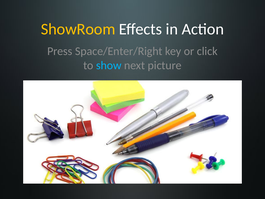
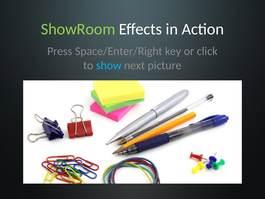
ShowRoom colour: yellow -> light green (78, 29)
